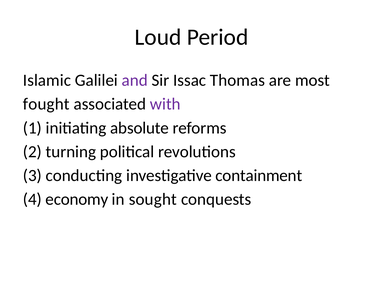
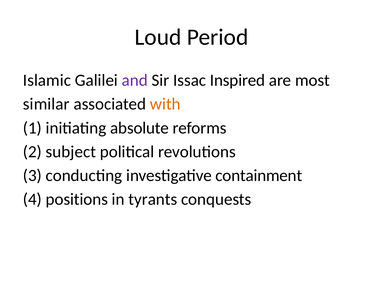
Thomas: Thomas -> Inspired (238, 80)
fought: fought -> similar (46, 104)
with colour: purple -> orange (165, 104)
turning: turning -> subject (71, 152)
economy: economy -> positions (77, 200)
sought: sought -> tyrants (153, 200)
